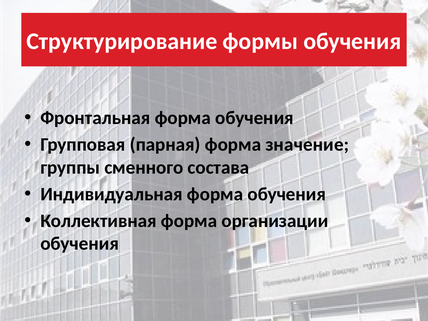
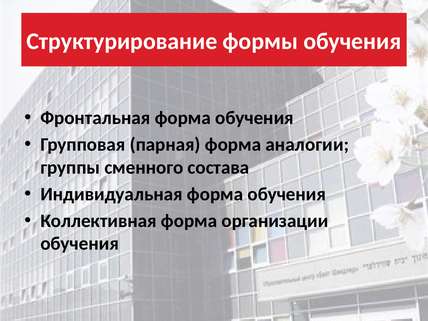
значение: значение -> аналогии (307, 145)
